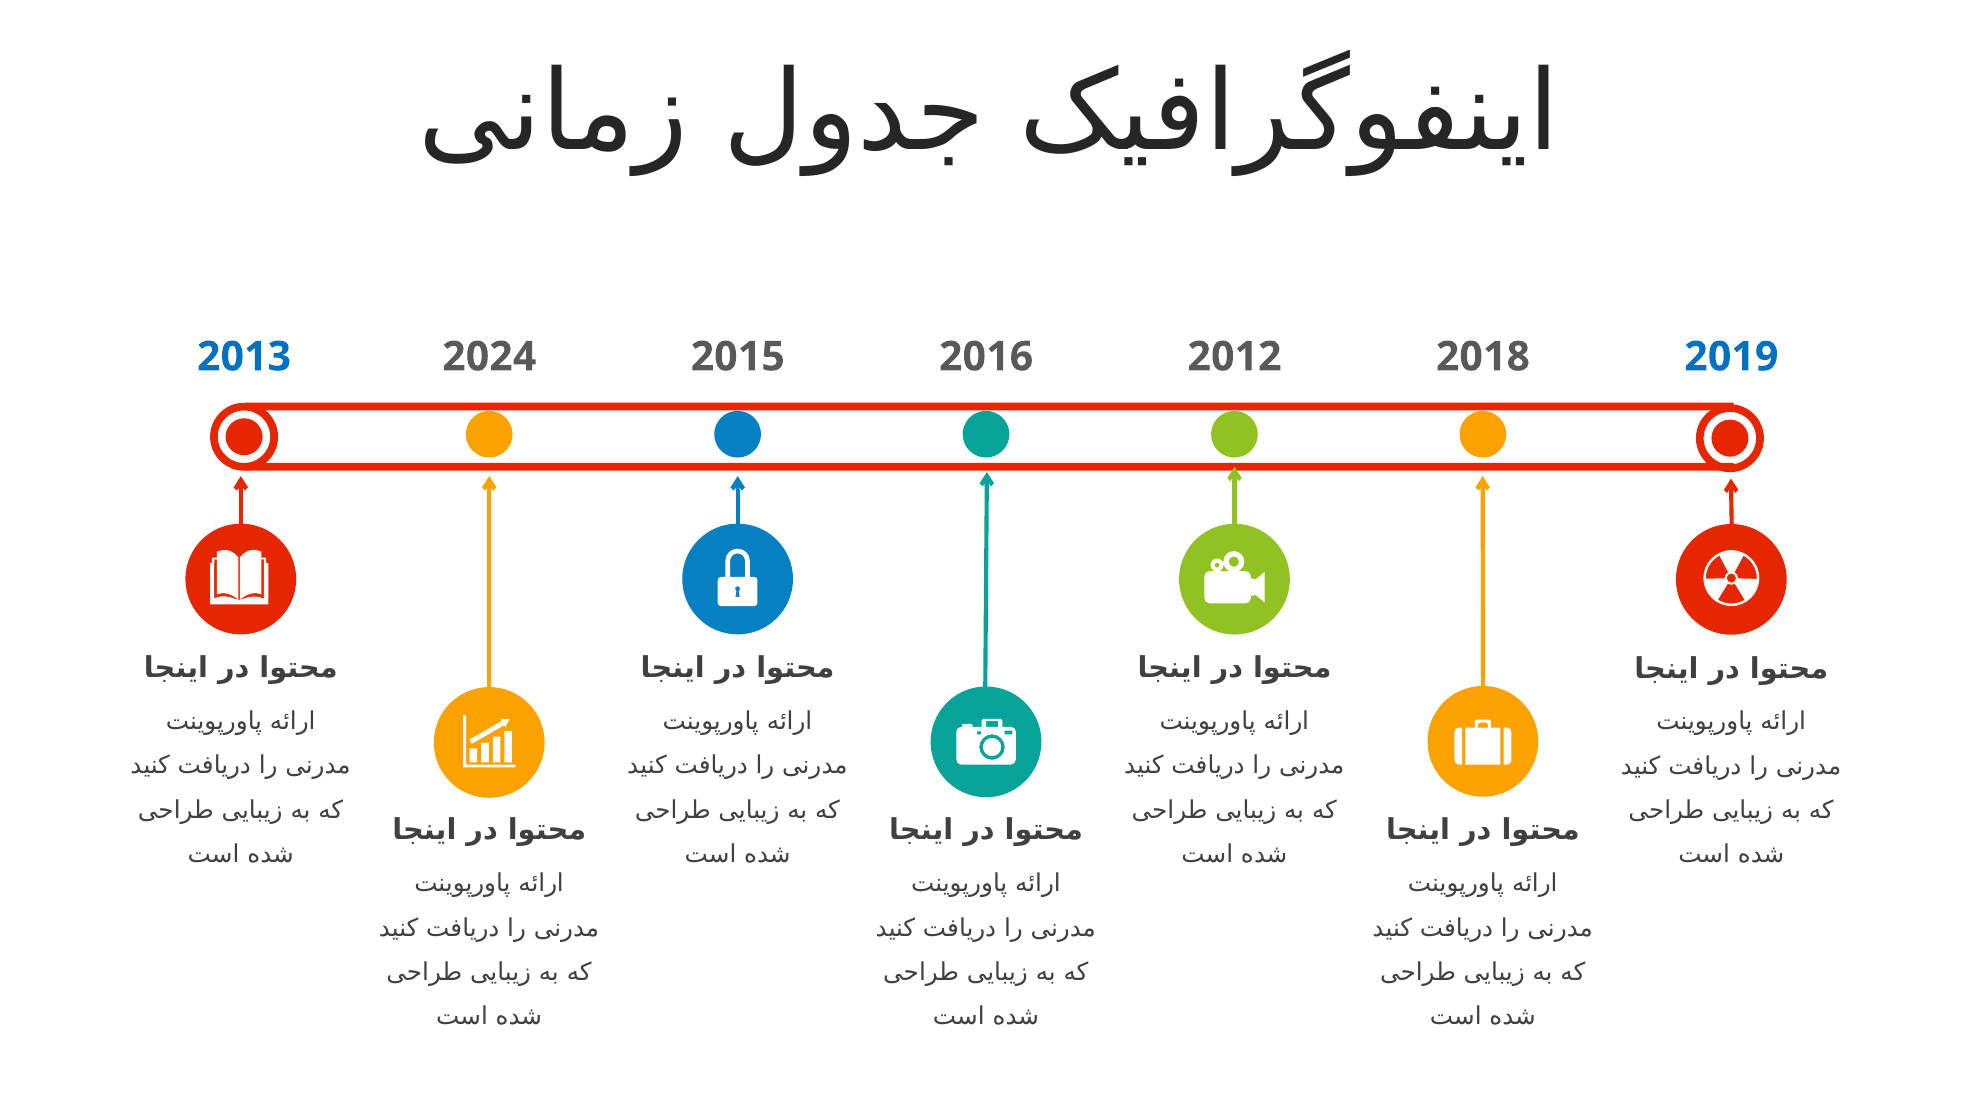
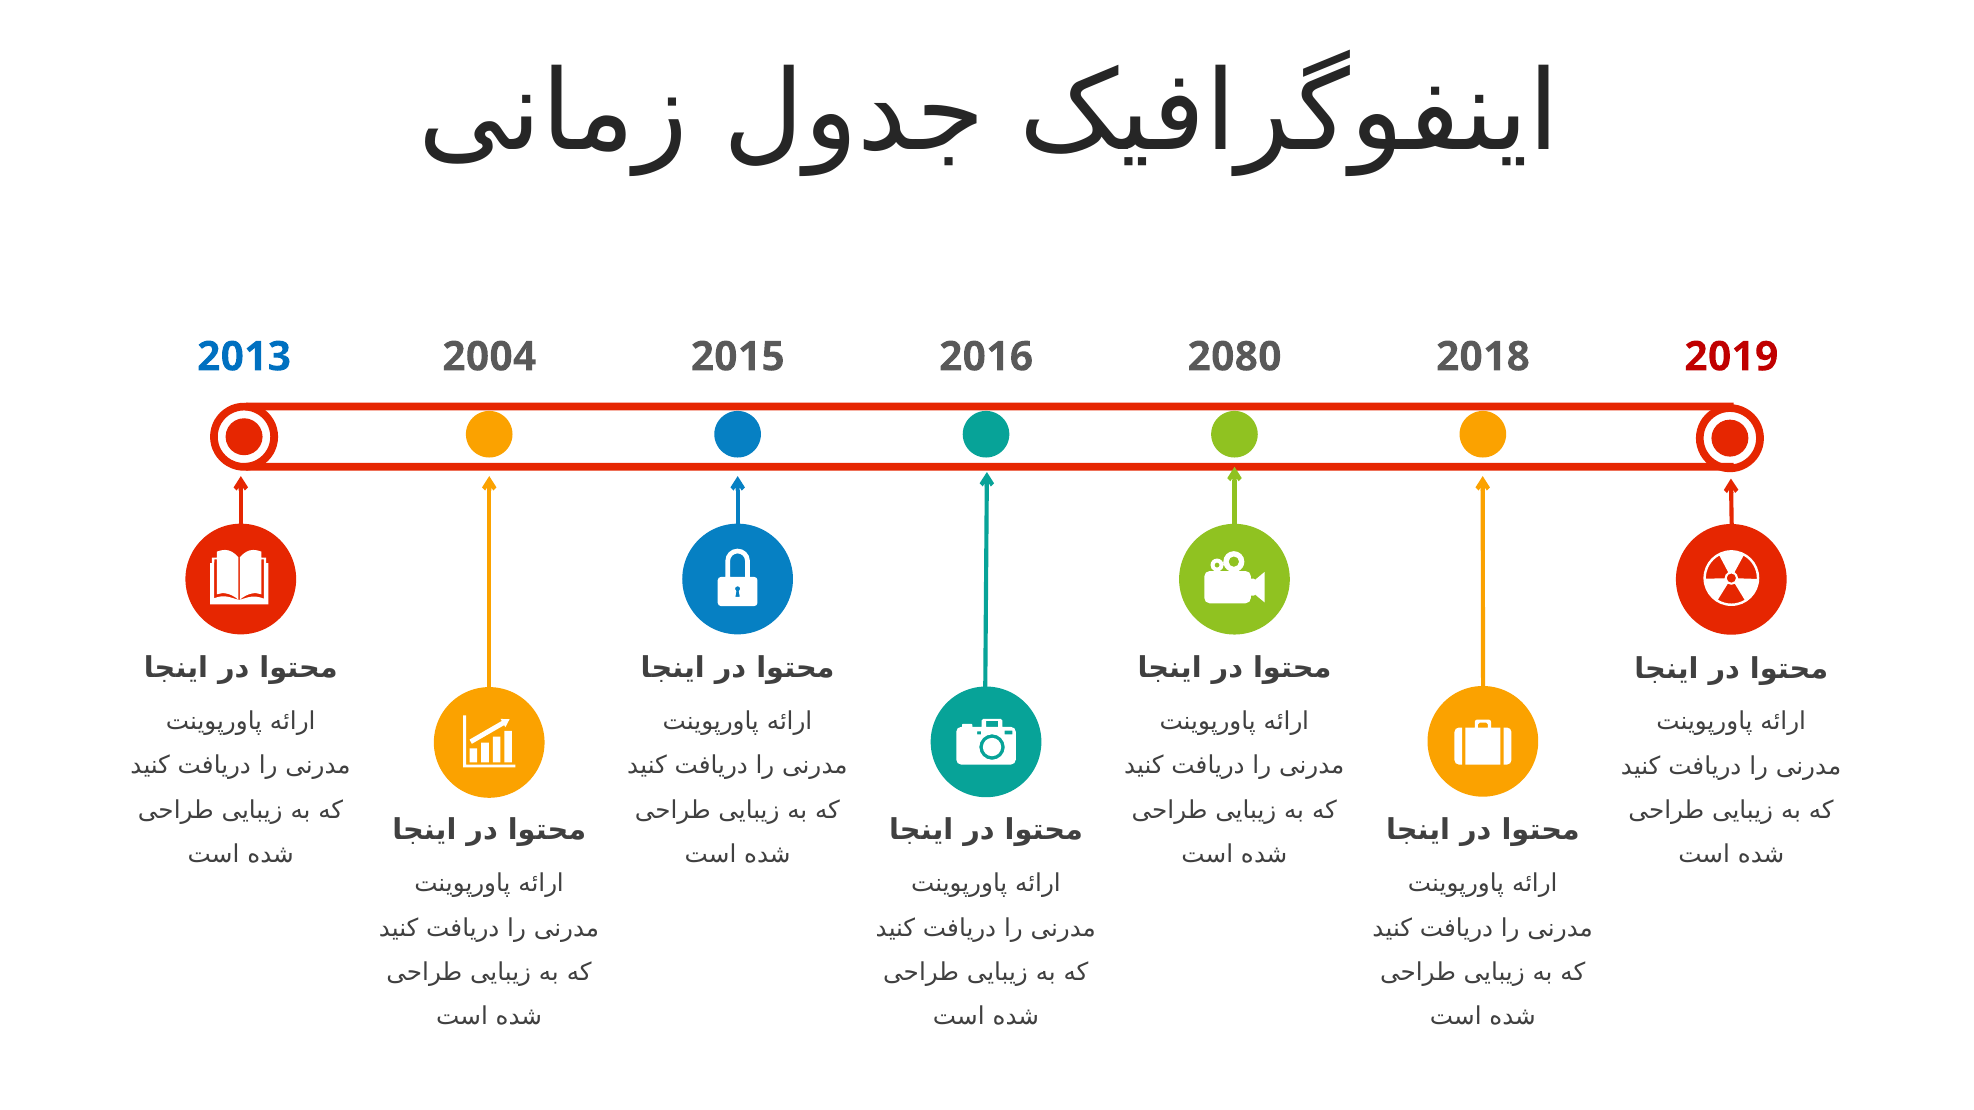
2024: 2024 -> 2004 (489, 357)
2012: 2012 -> 2080 (1235, 357)
2019 colour: blue -> red (1731, 357)
